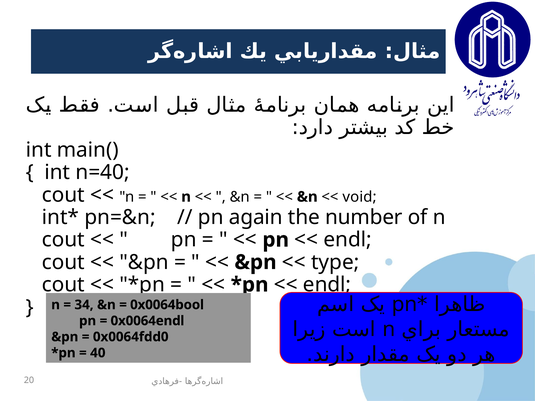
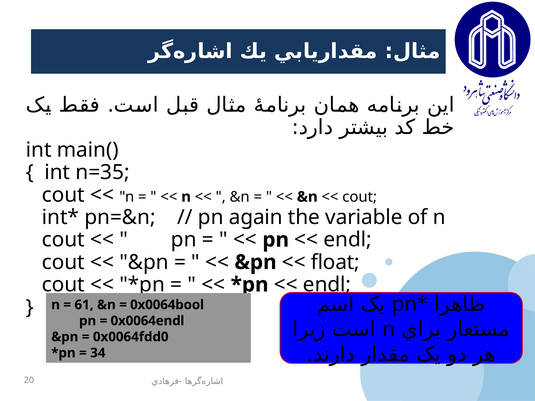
n=40: n=40 -> n=35 (103, 172)
void: void -> cout (360, 197)
number: number -> variable (364, 217)
type: type -> float (335, 262)
34: 34 -> 61 (84, 305)
40: 40 -> 34 (98, 353)
